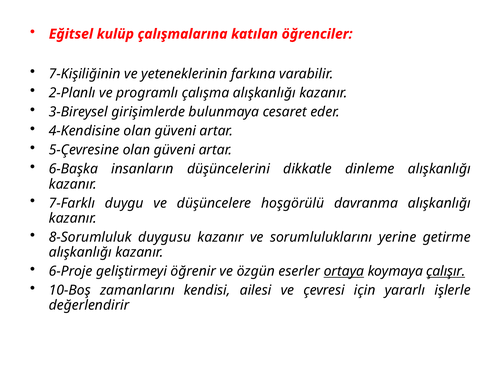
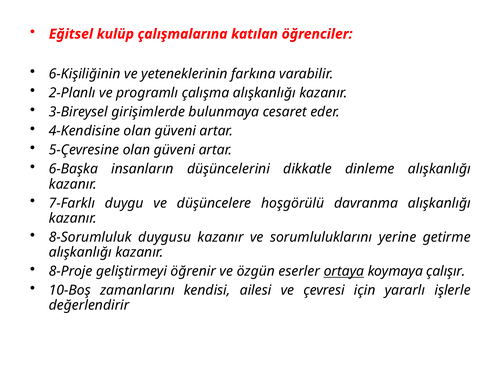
7-Kişiliğinin: 7-Kişiliğinin -> 6-Kişiliğinin (85, 74)
6-Proje: 6-Proje -> 8-Proje (71, 271)
çalışır underline: present -> none (446, 271)
